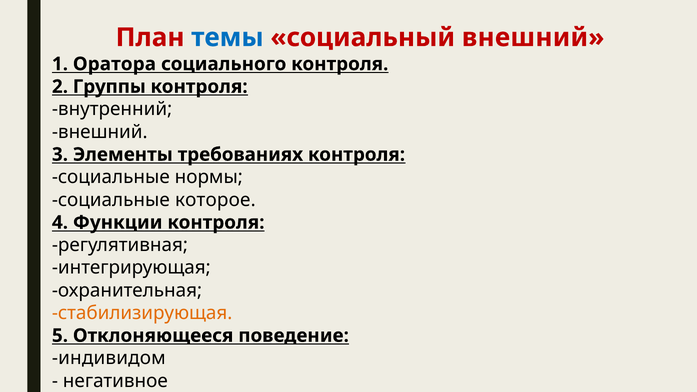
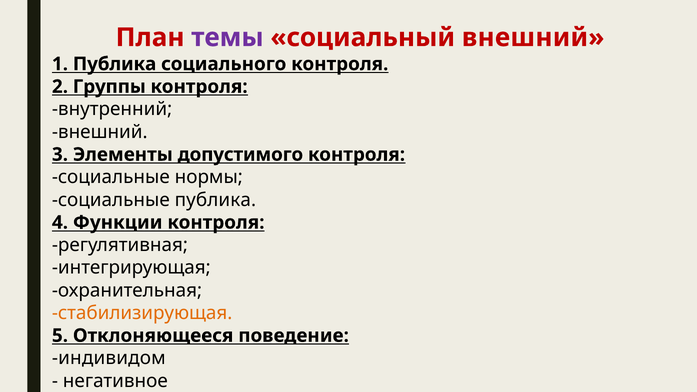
темы colour: blue -> purple (227, 37)
1 Оратора: Оратора -> Публика (115, 64)
требованиях: требованиях -> допустимого (240, 155)
социальные которое: которое -> публика (215, 200)
